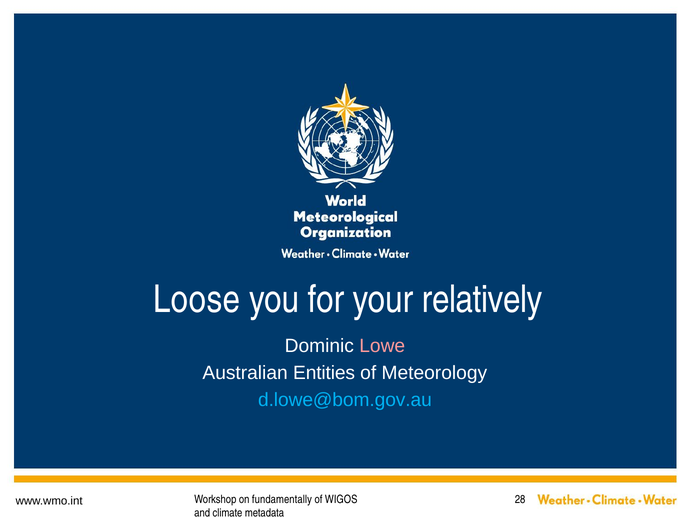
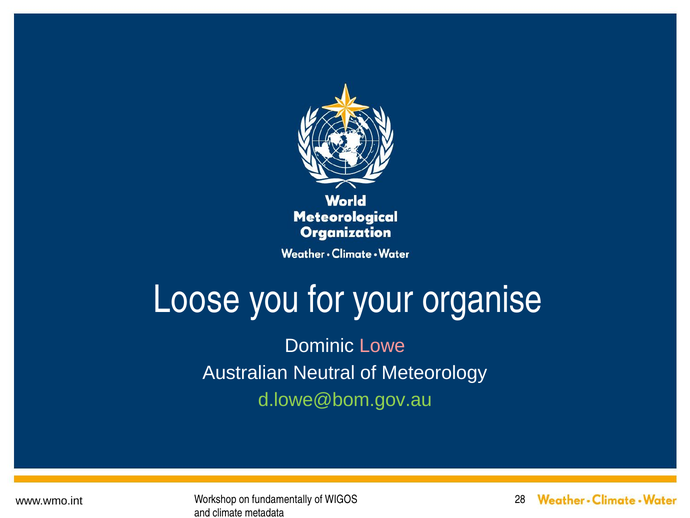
relatively: relatively -> organise (482, 299)
Entities: Entities -> Neutral (324, 373)
d.lowe@bom.gov.au colour: light blue -> light green (345, 399)
